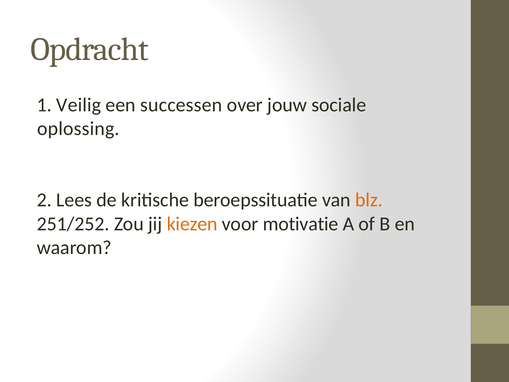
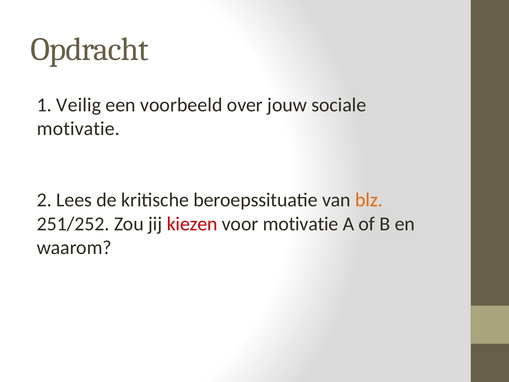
successen: successen -> voorbeeld (181, 105)
oplossing: oplossing -> motivatie (78, 129)
kiezen colour: orange -> red (192, 224)
